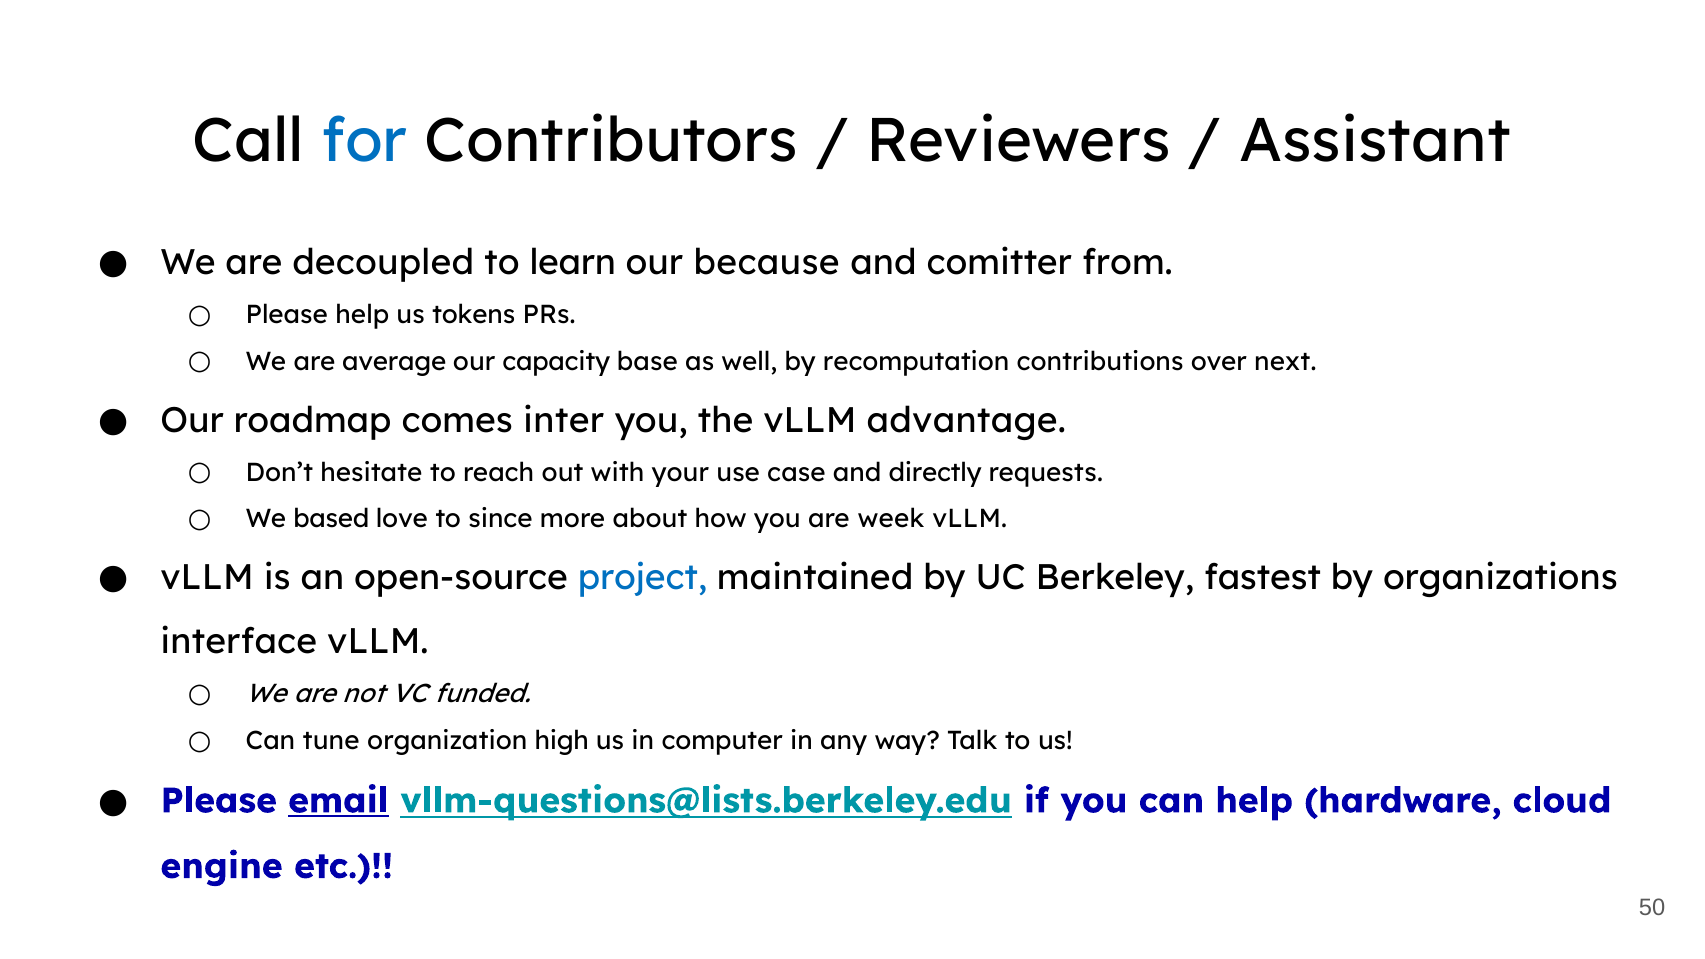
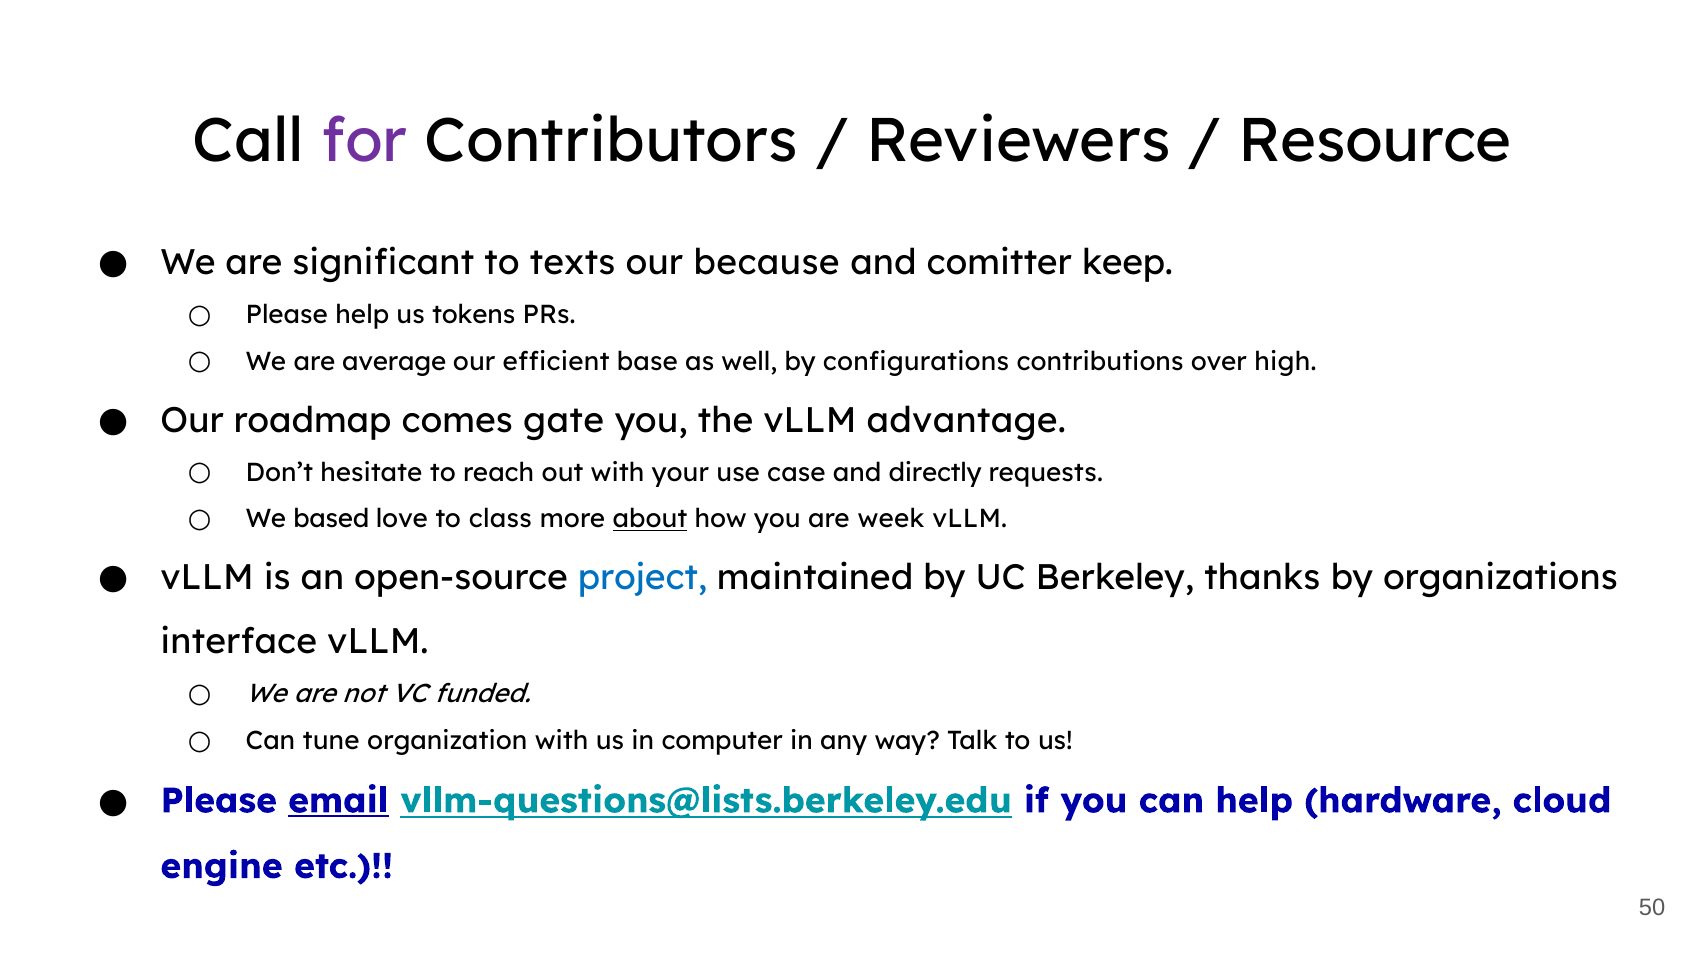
for colour: blue -> purple (365, 141)
Assistant: Assistant -> Resource (1375, 141)
decoupled: decoupled -> significant (383, 263)
learn: learn -> texts (573, 263)
from: from -> keep (1128, 263)
capacity: capacity -> efficient (556, 362)
recomputation: recomputation -> configurations (916, 362)
next: next -> high (1285, 362)
inter: inter -> gate (564, 421)
since: since -> class (500, 519)
about underline: none -> present (650, 519)
fastest: fastest -> thanks (1262, 578)
organization high: high -> with (562, 741)
